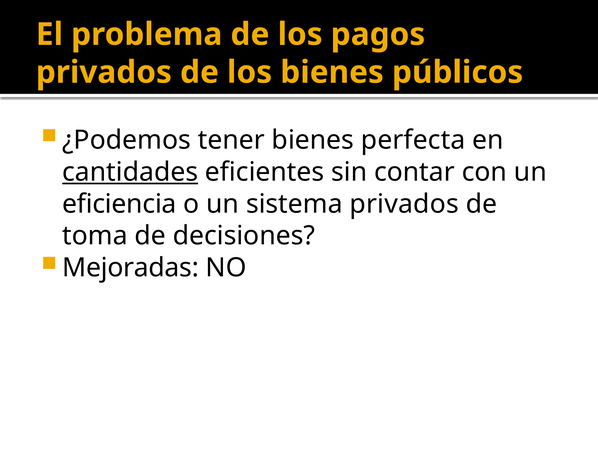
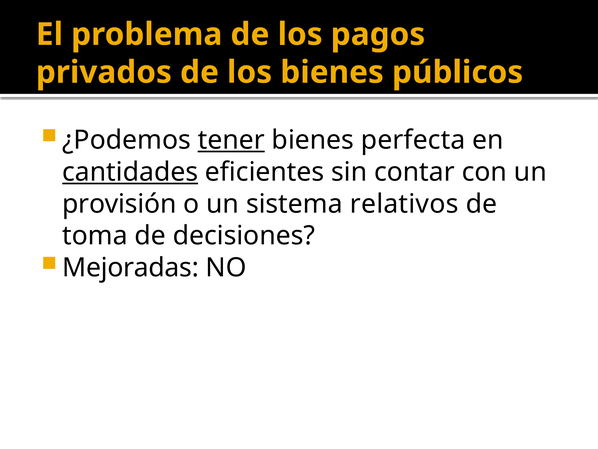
tener underline: none -> present (231, 140)
eficiencia: eficiencia -> provisión (119, 204)
sistema privados: privados -> relativos (404, 204)
